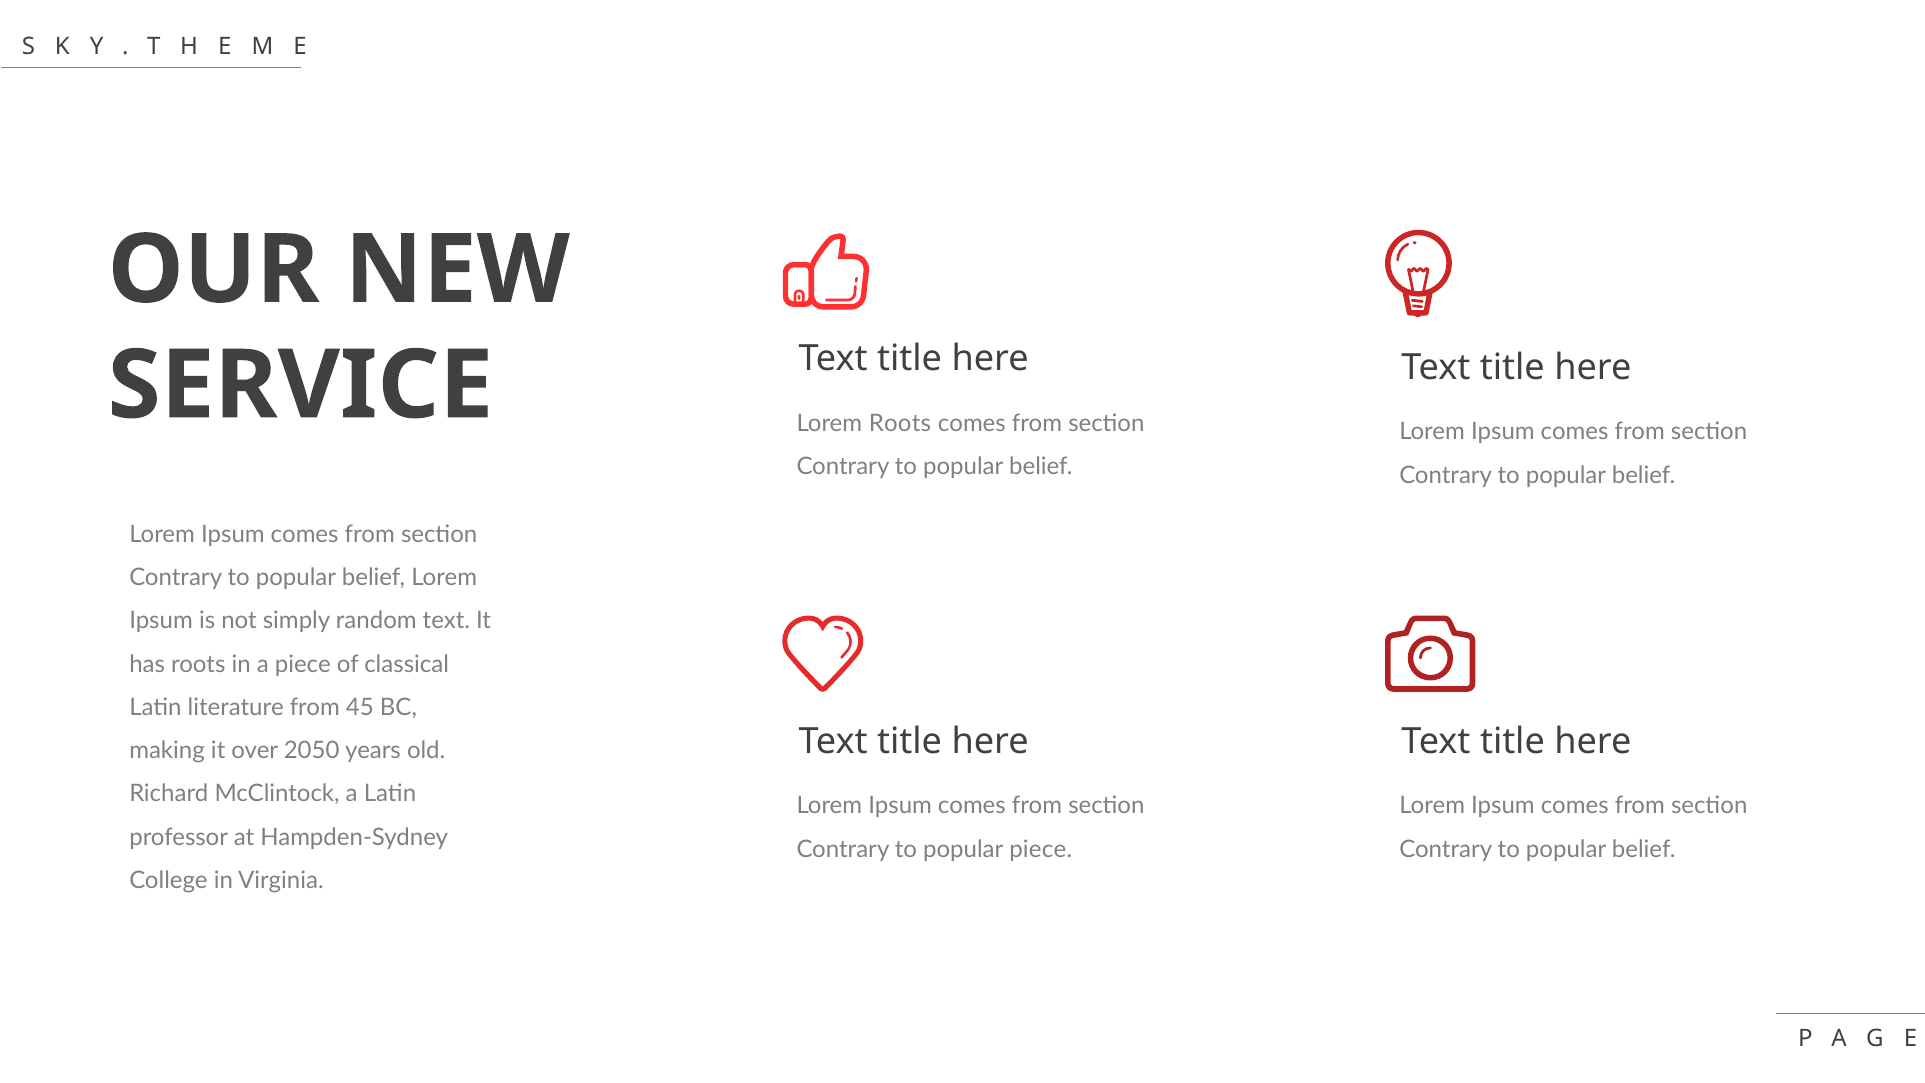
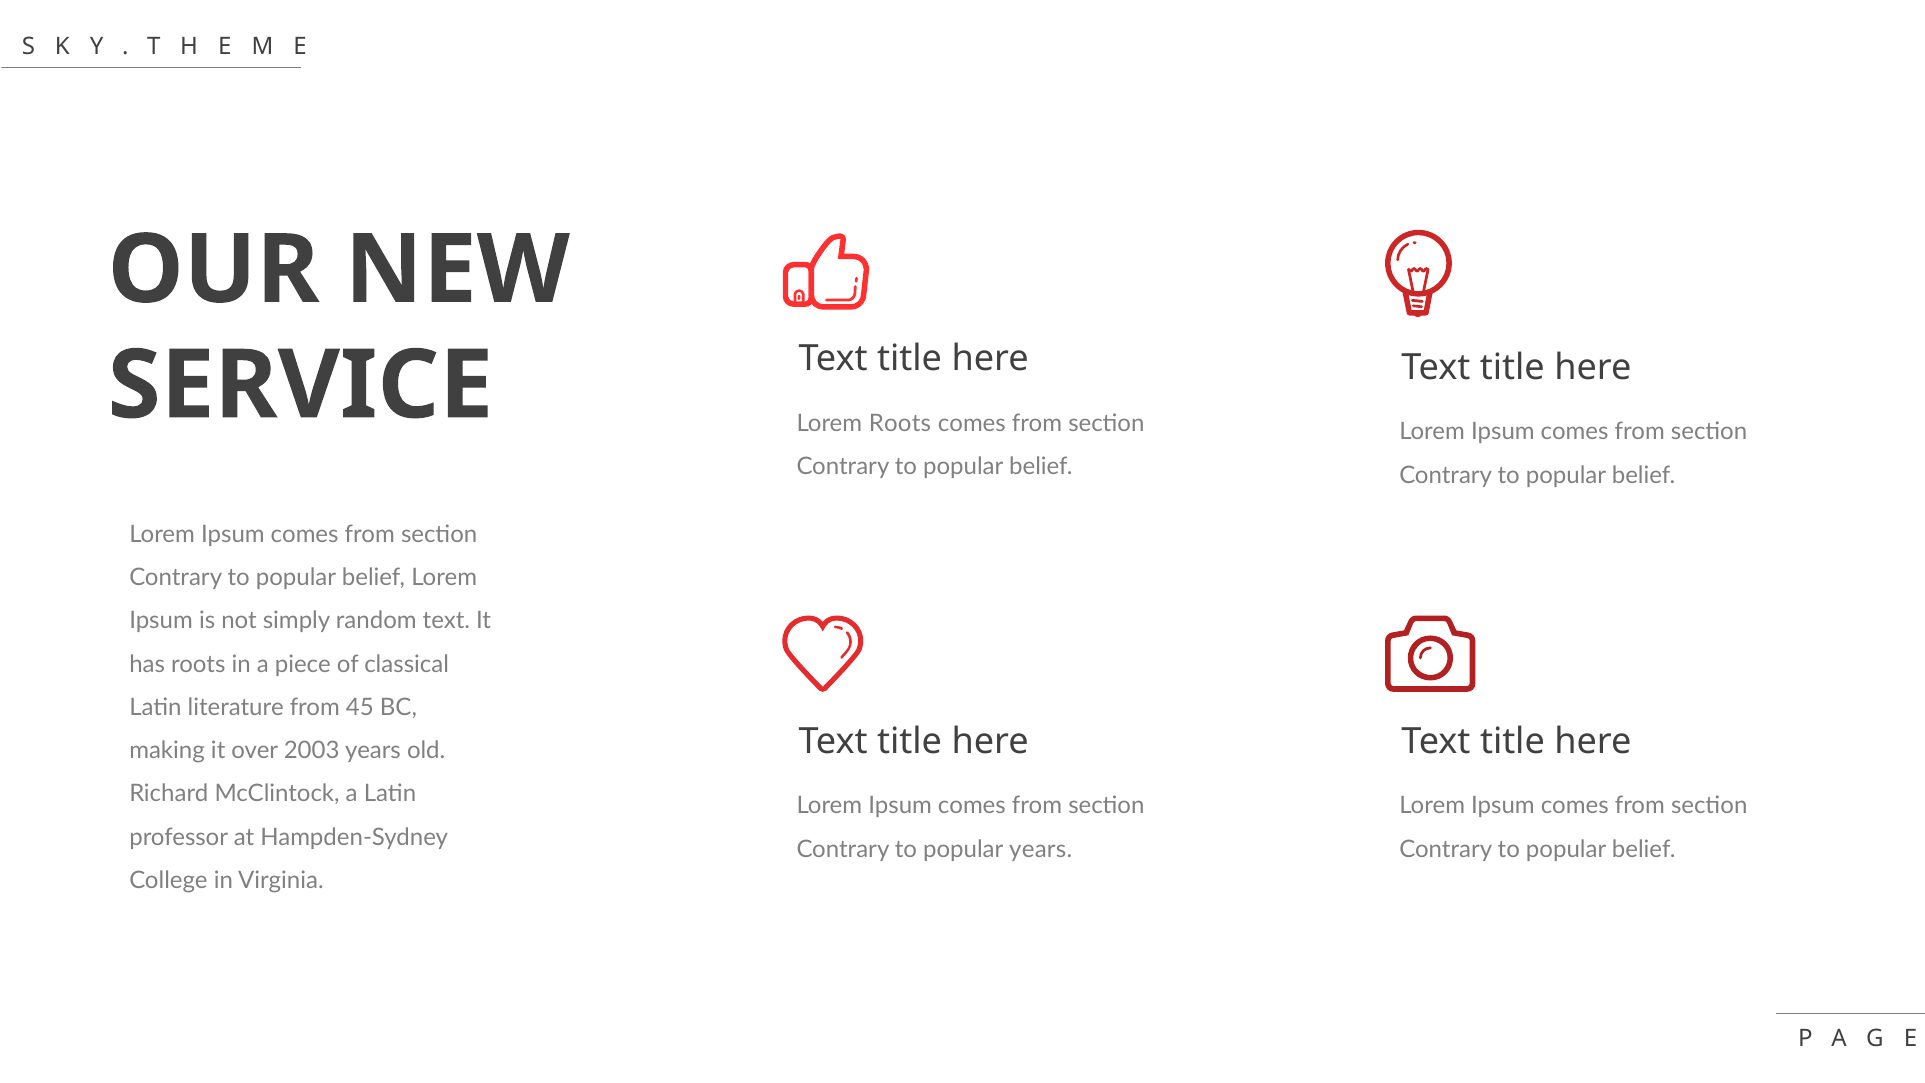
2050: 2050 -> 2003 (312, 751)
popular piece: piece -> years (1041, 849)
